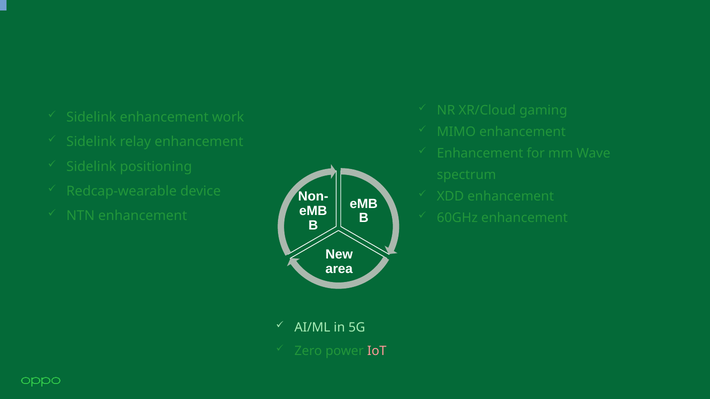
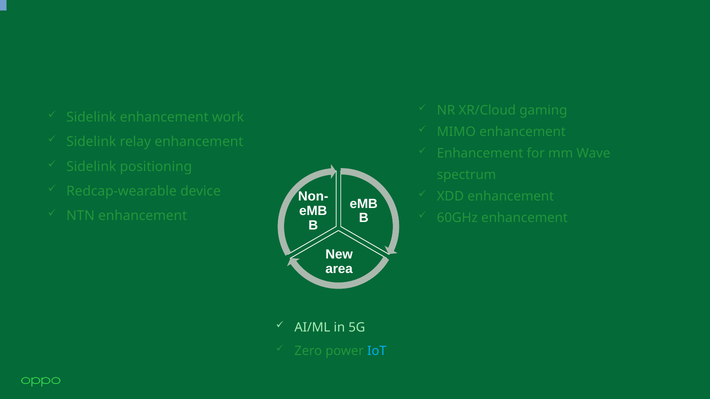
IoT colour: pink -> light blue (377, 351)
